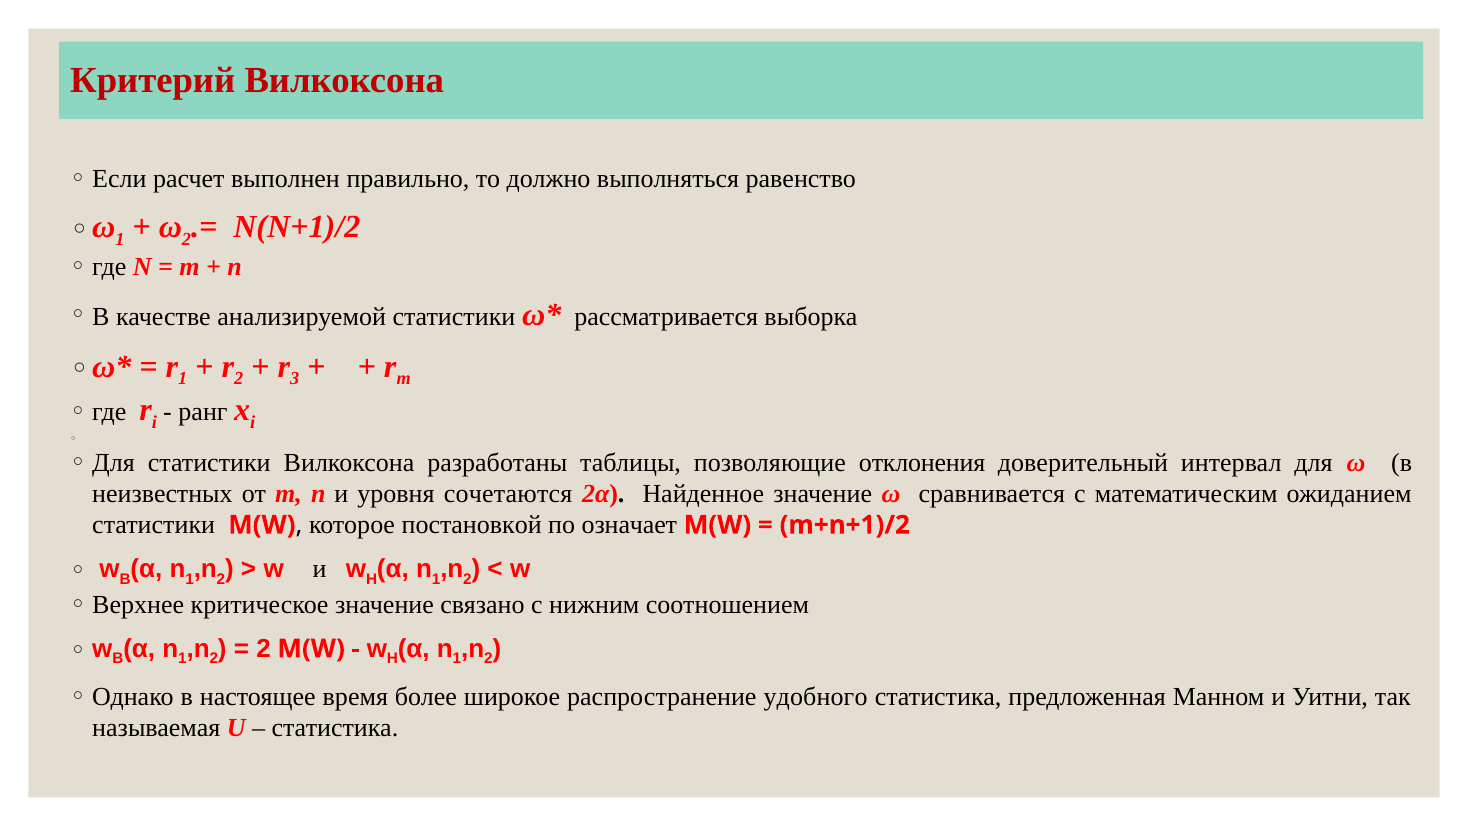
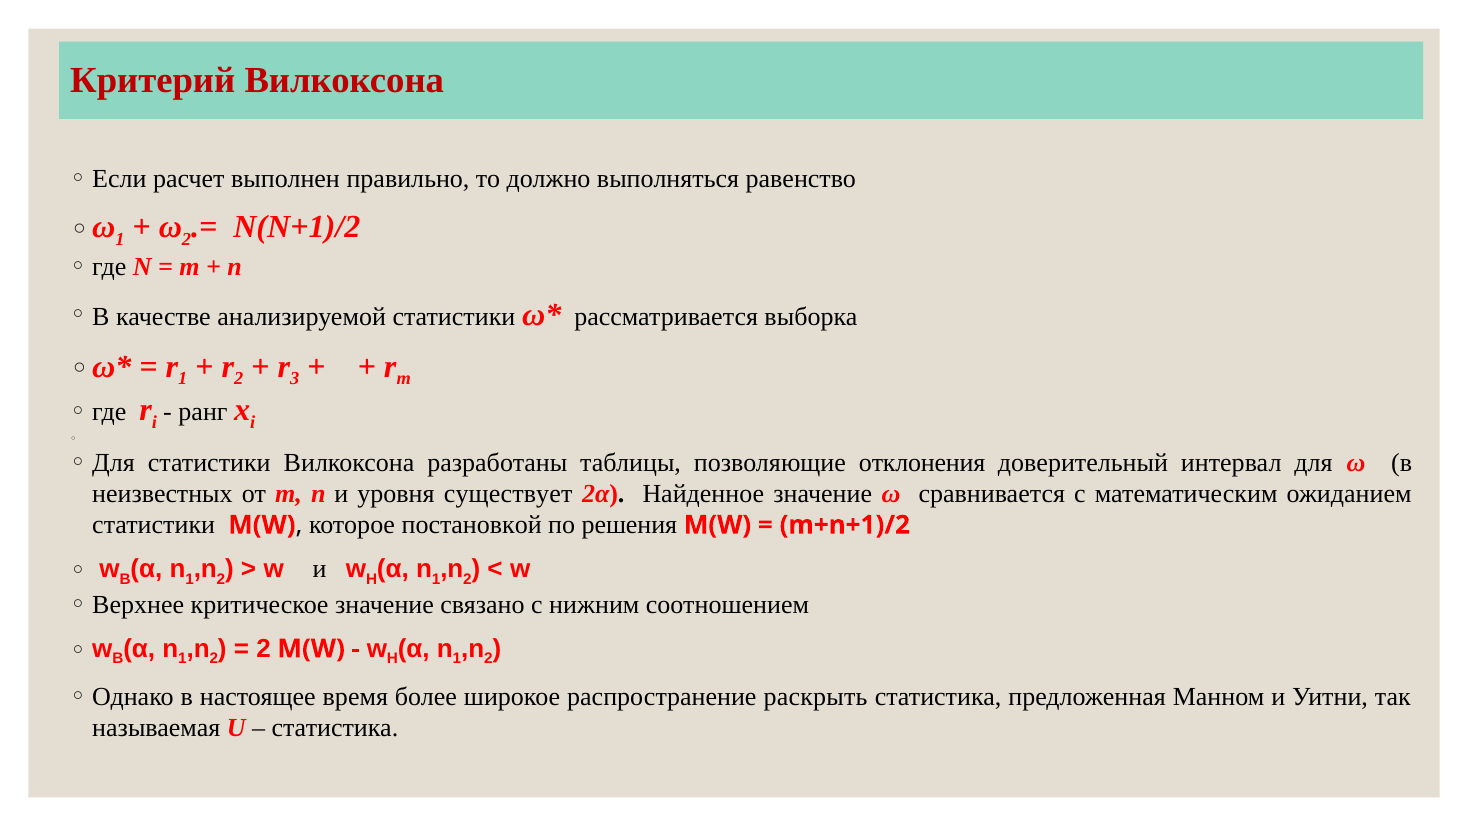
сочетаются: сочетаются -> существует (508, 494)
означает: означает -> решения (629, 525)
удобного: удобного -> раскрыть (816, 697)
